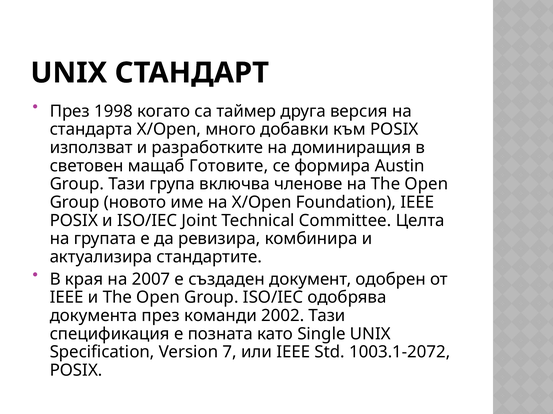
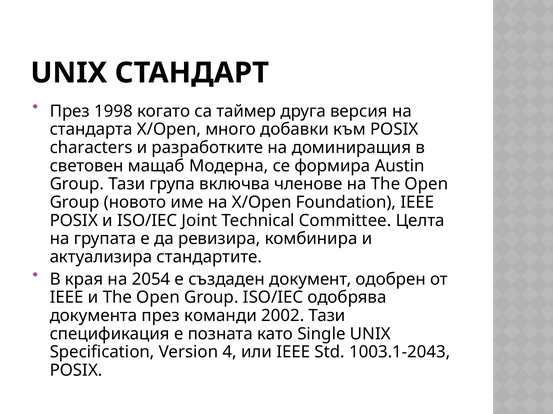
използват: използват -> characters (91, 148)
Готовите: Готовите -> Модерна (229, 166)
2007: 2007 -> 2054 (151, 280)
7: 7 -> 4 (230, 353)
1003.1-2072: 1003.1-2072 -> 1003.1-2043 (400, 353)
